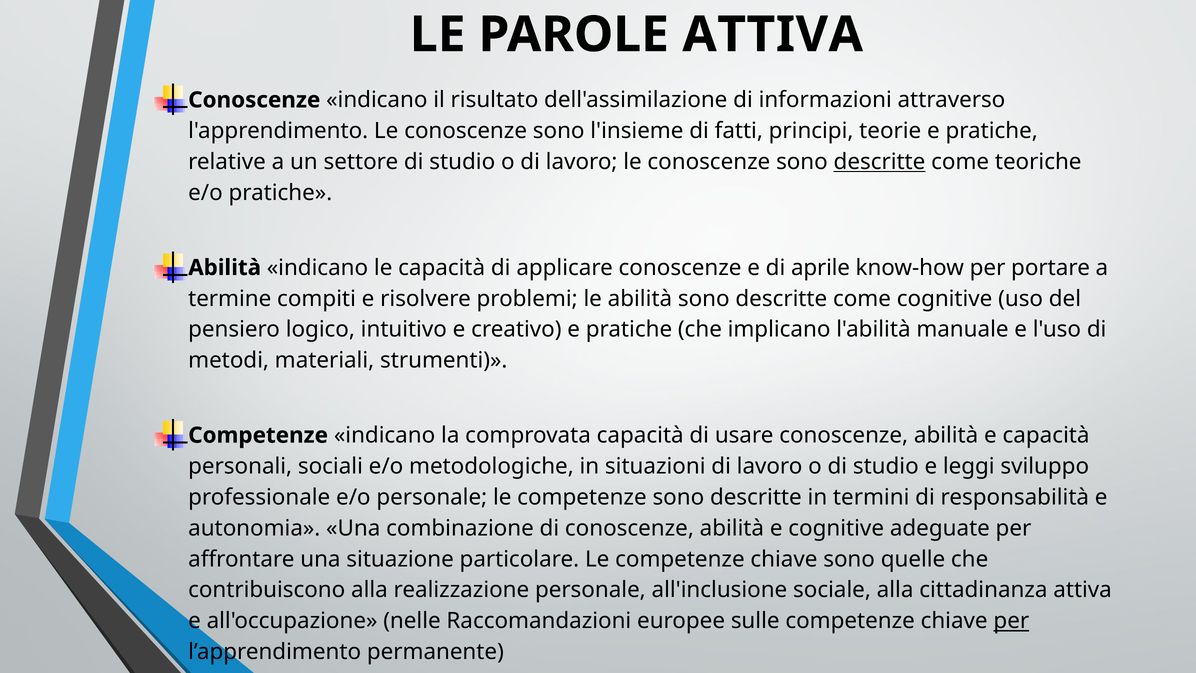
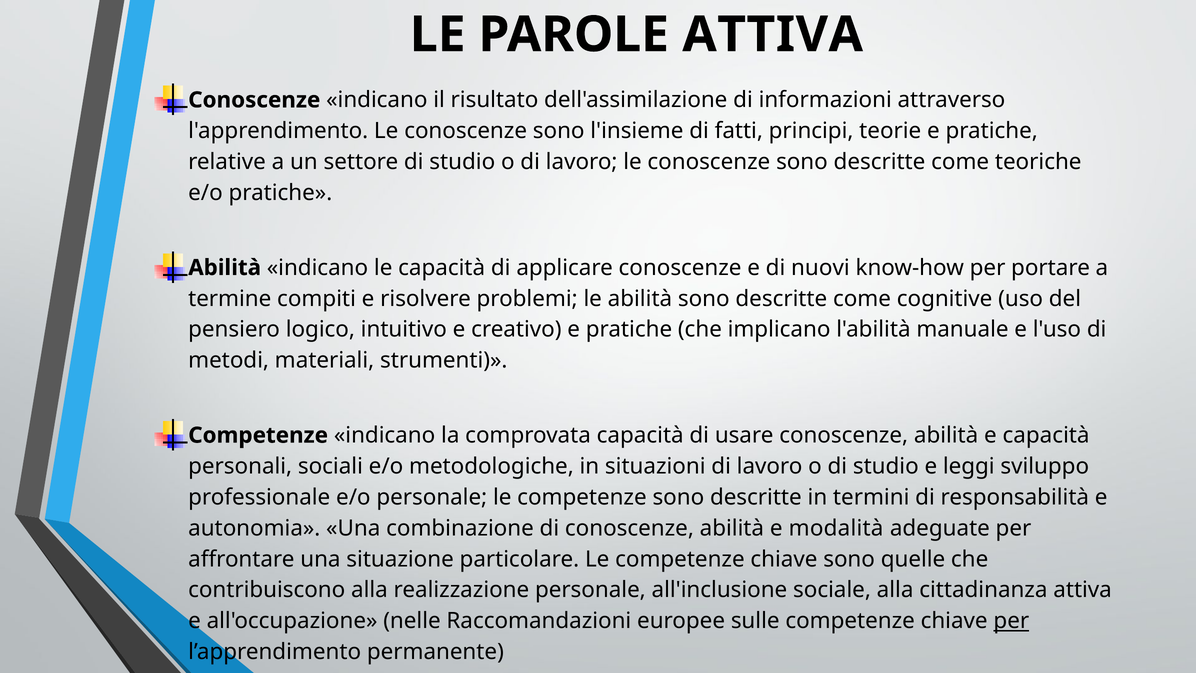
descritte underline: present -> none (879, 162)
aprile: aprile -> nuovi (820, 268)
e cognitive: cognitive -> modalità (836, 528)
